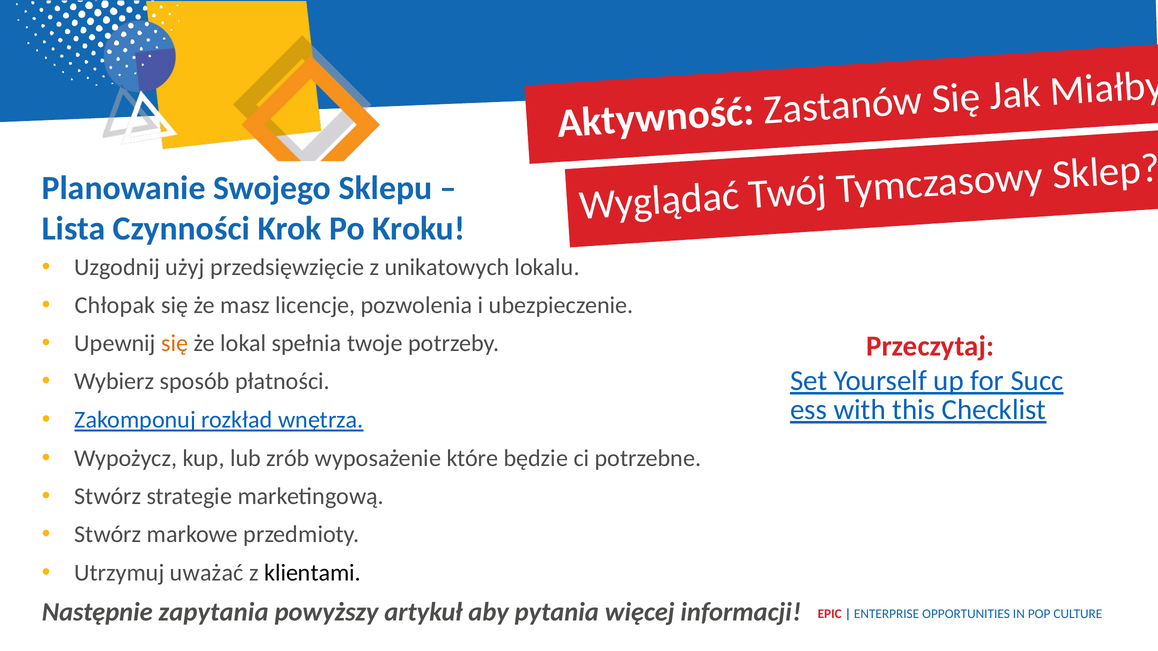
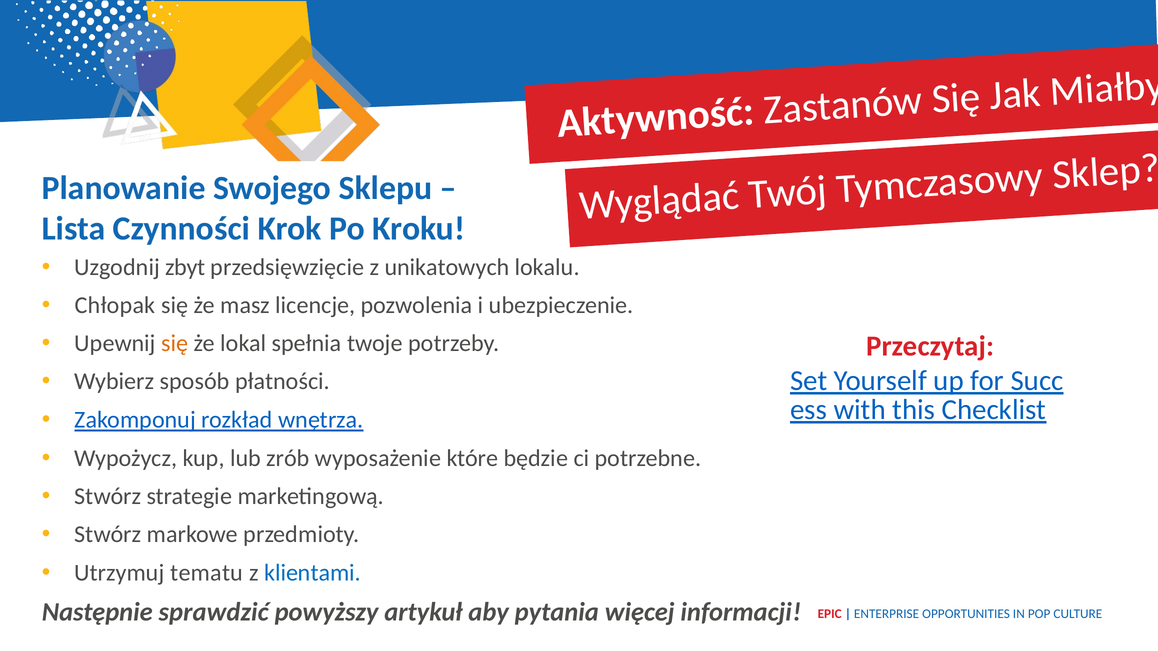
użyj: użyj -> zbyt (185, 267)
uważać: uważać -> tematu (207, 573)
klientami colour: black -> blue (313, 573)
zapytania: zapytania -> sprawdzić (214, 612)
